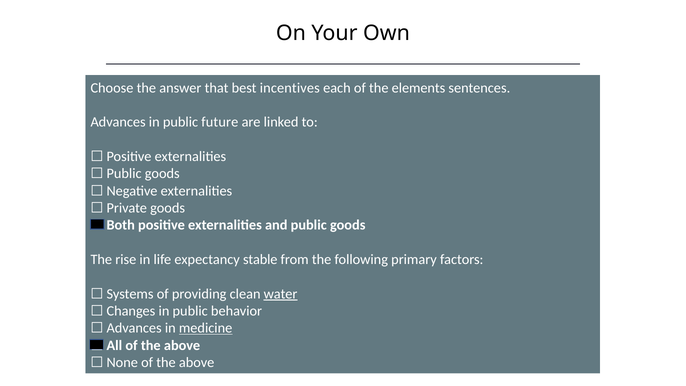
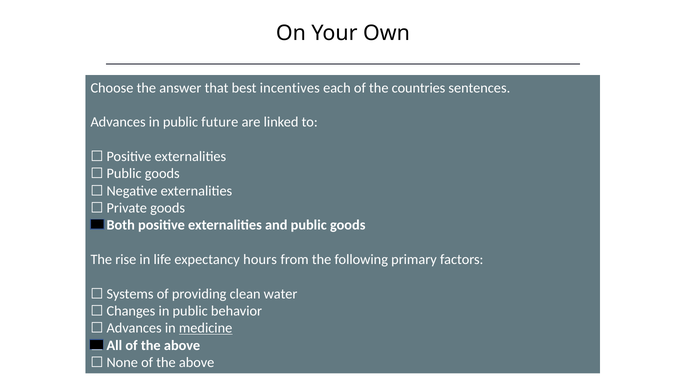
elements: elements -> countries (419, 88)
stable: stable -> hours (260, 259)
water underline: present -> none (281, 294)
